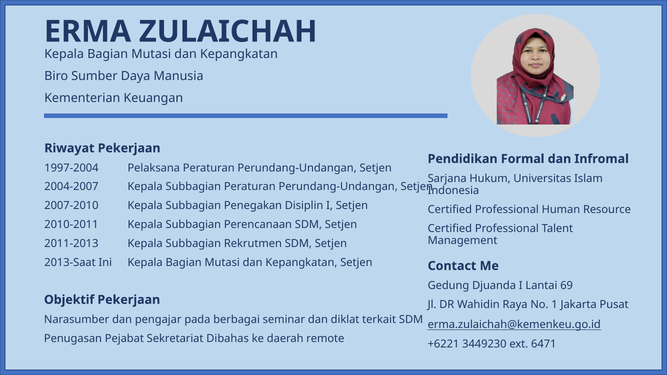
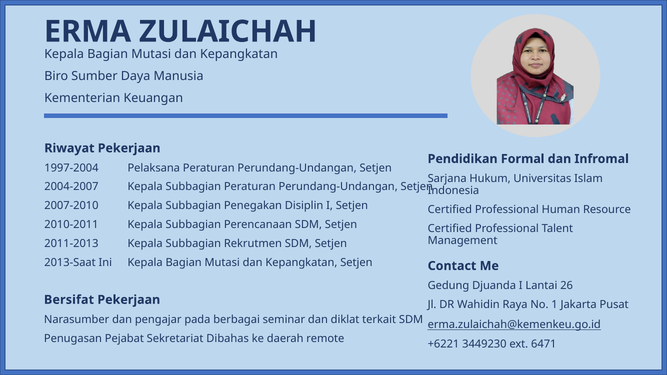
69: 69 -> 26 (567, 286)
Objektif: Objektif -> Bersifat (69, 300)
